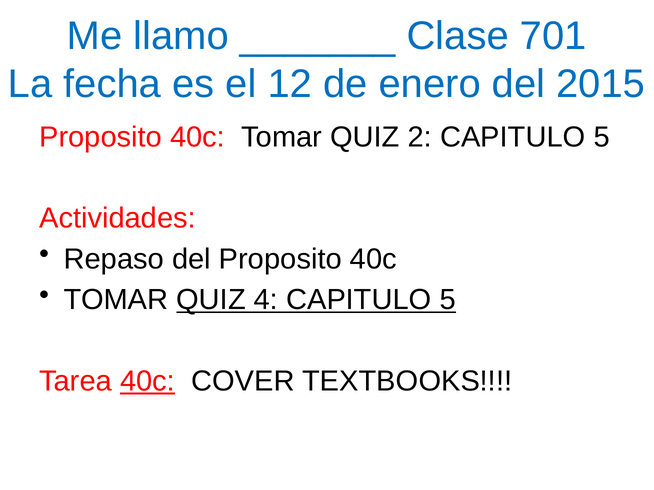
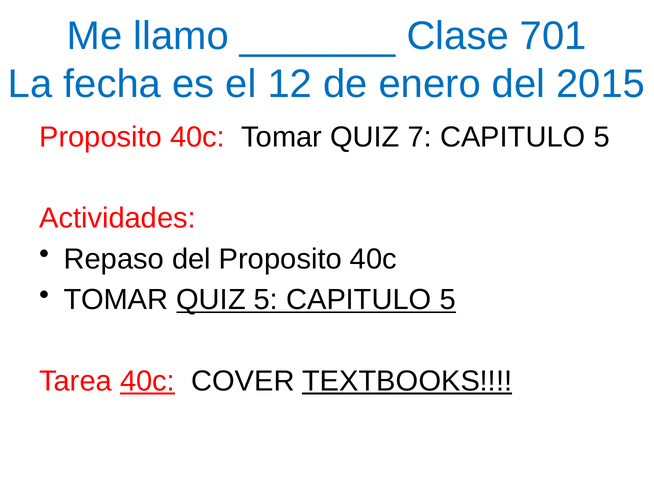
2: 2 -> 7 (420, 137)
QUIZ 4: 4 -> 5 (266, 300)
TEXTBOOKS underline: none -> present (407, 381)
